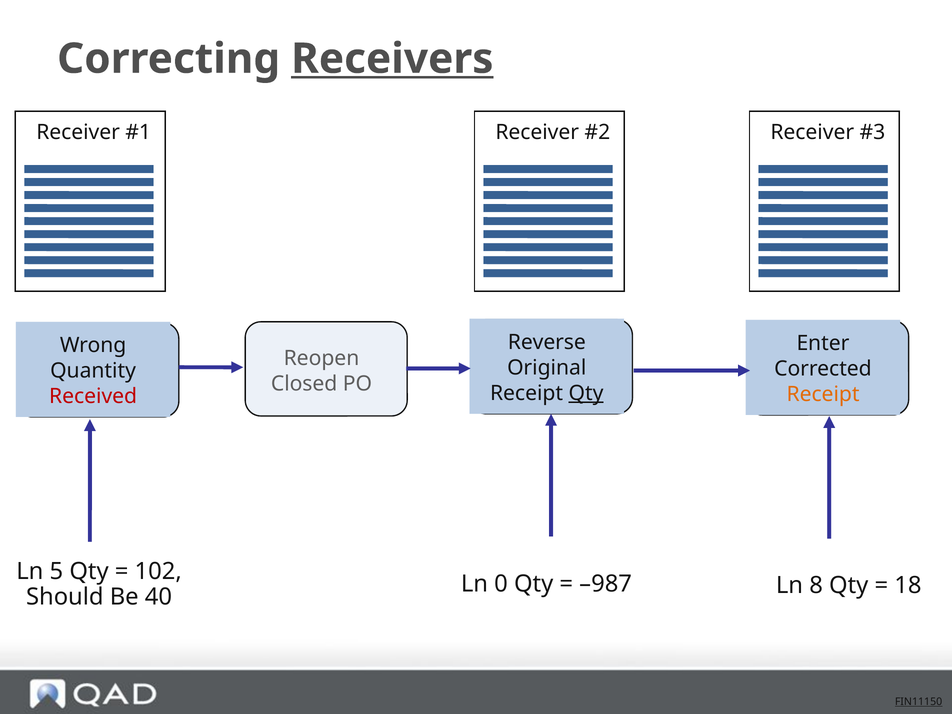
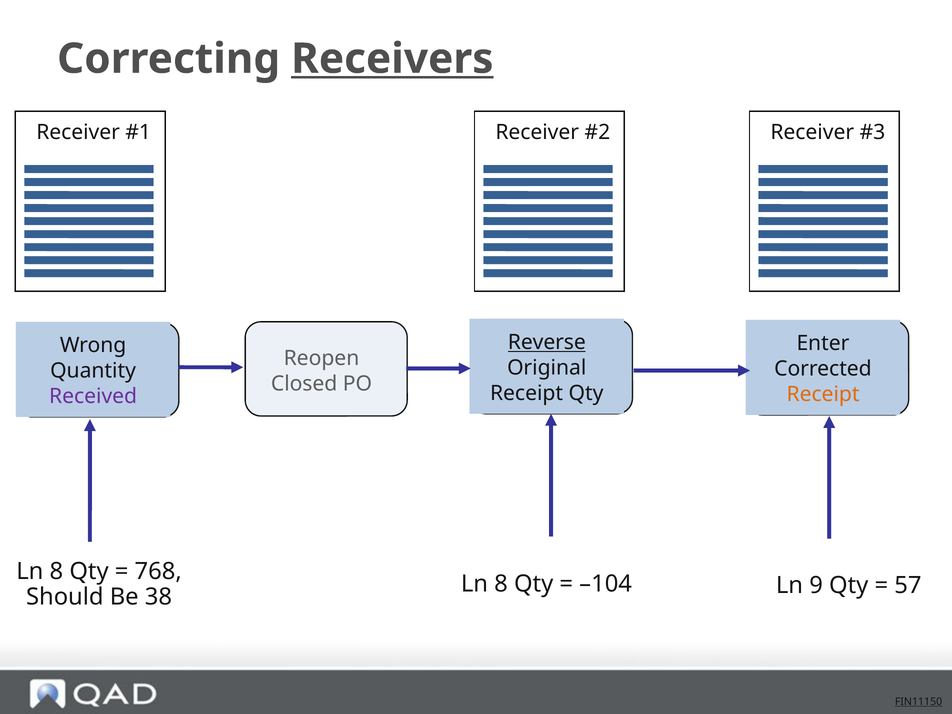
Reverse underline: none -> present (547, 342)
Qty underline: present -> none (586, 393)
Received colour: red -> purple (93, 396)
5: 5 -> 8 (56, 571)
102: 102 -> 768 (158, 571)
0: 0 -> 8 (501, 584)
–987: –987 -> –104 (606, 584)
8: 8 -> 9 (816, 586)
18: 18 -> 57 (908, 586)
40: 40 -> 38 (158, 597)
